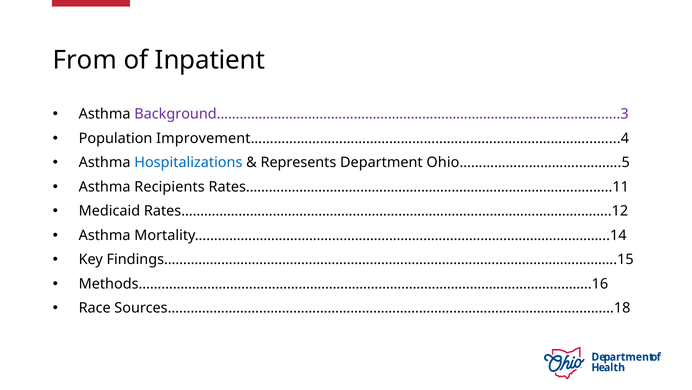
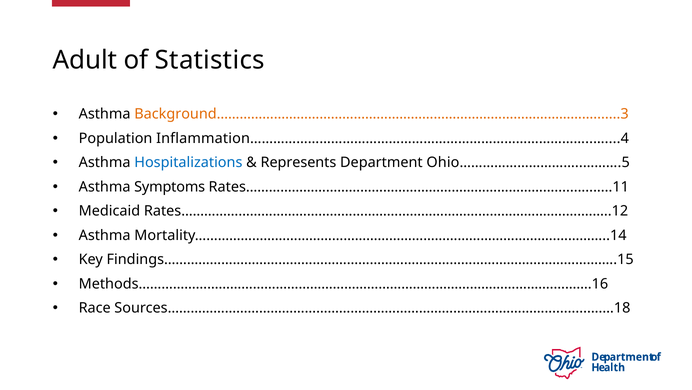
From: From -> Adult (85, 60)
Inpatient: Inpatient -> Statistics (210, 60)
Background……………………………………………………………………………………….......3 colour: purple -> orange (381, 114)
Improvement……………………………………………………………………………..…....4: Improvement……………………………………………………………………………..…....4 -> Inflammation……………………………………………………………………………..…....4 (393, 138)
Recipients: Recipients -> Symptoms (170, 187)
